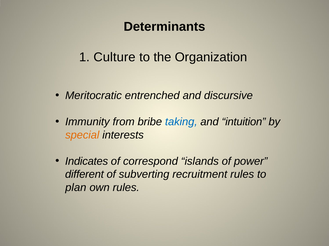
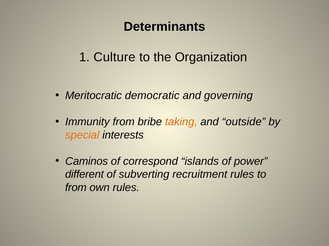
entrenched: entrenched -> democratic (152, 96)
discursive: discursive -> governing (228, 96)
taking colour: blue -> orange (181, 122)
intuition: intuition -> outside (244, 122)
Indicates: Indicates -> Caminos (87, 162)
plan: plan -> from (76, 188)
